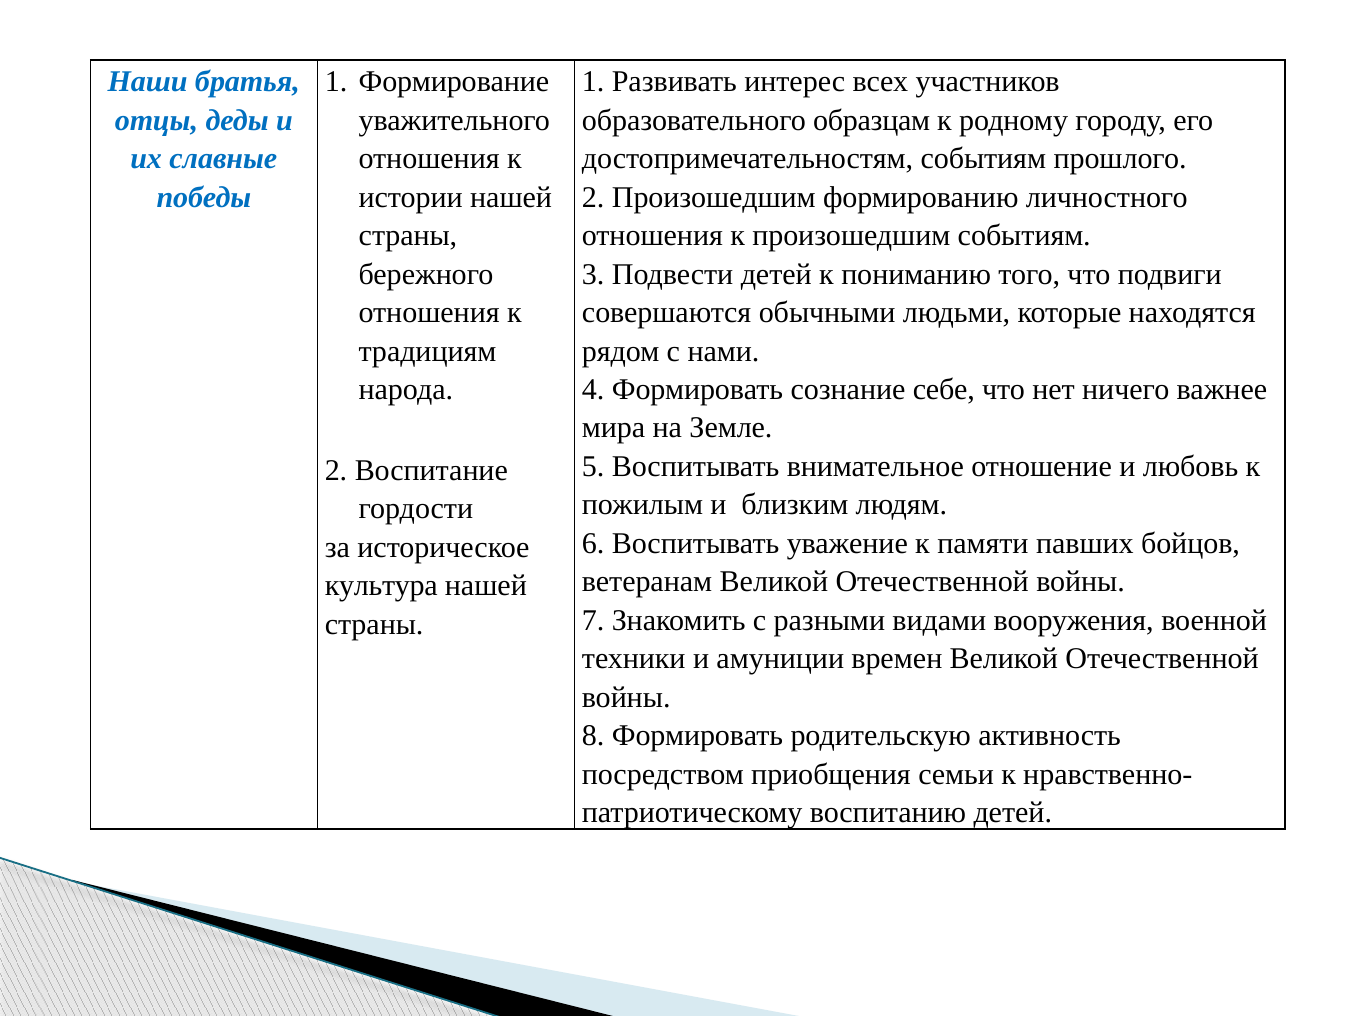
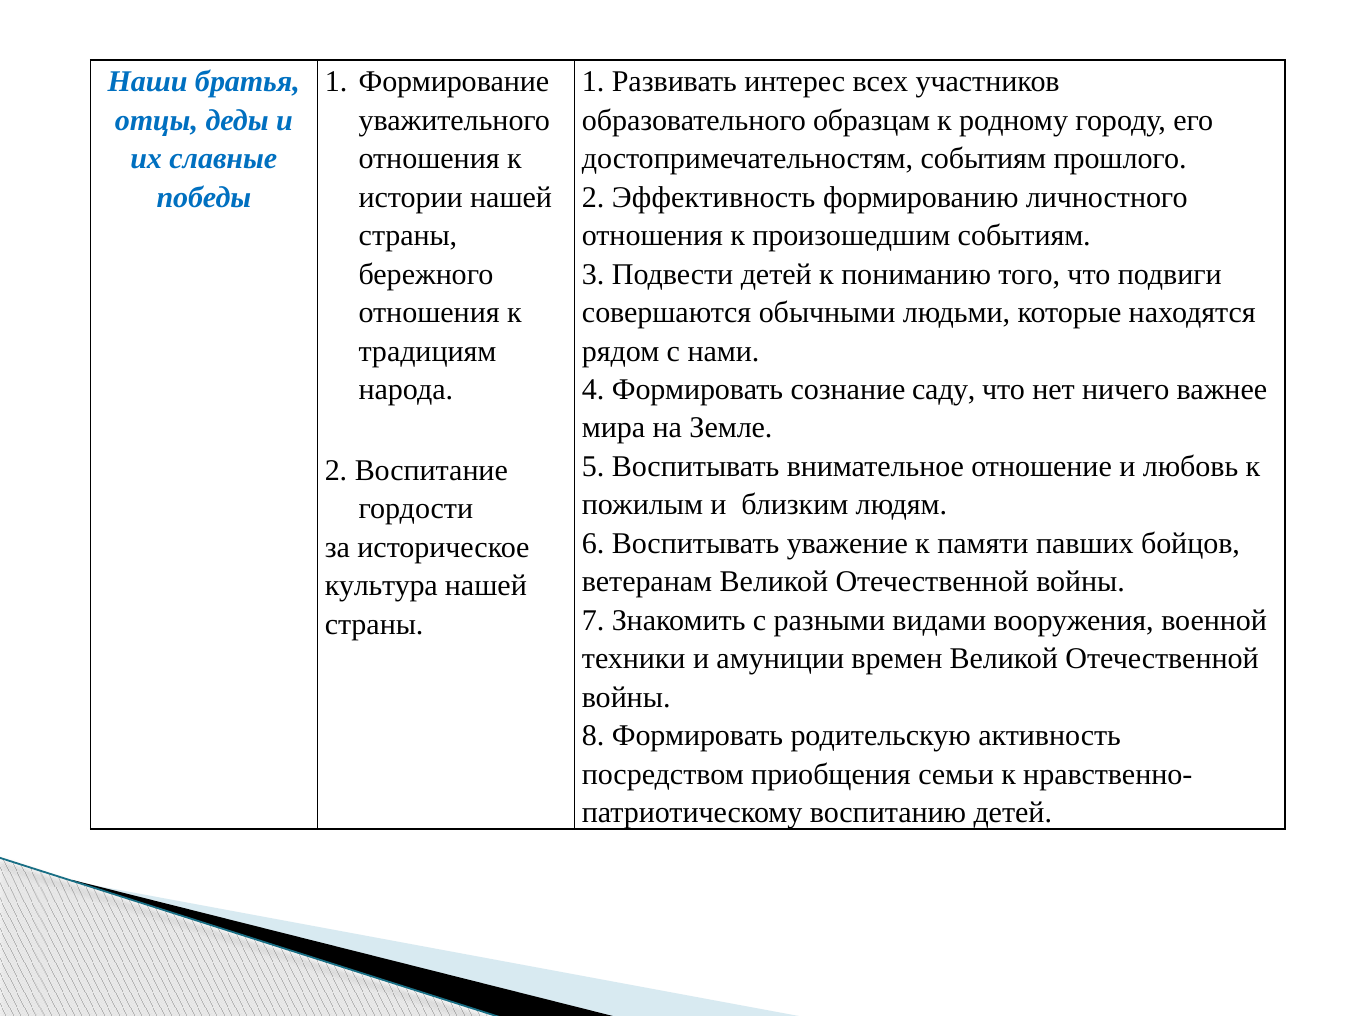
2 Произошедшим: Произошедшим -> Эффективность (714, 197)
себе: себе -> саду (944, 389)
